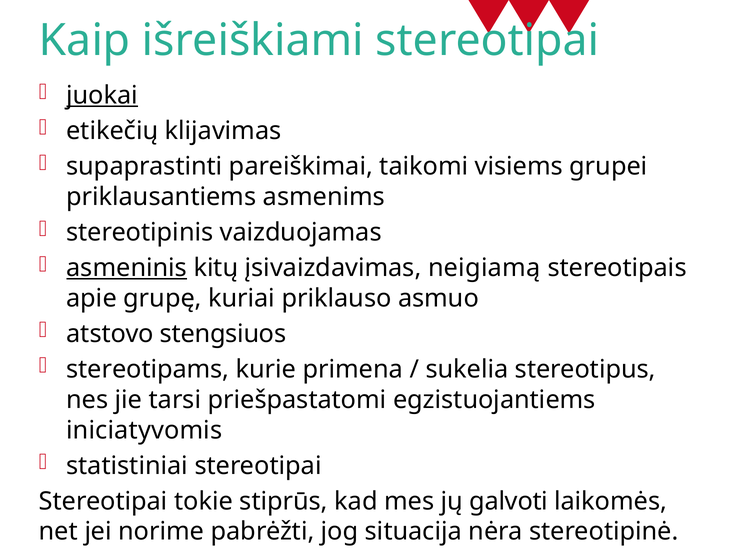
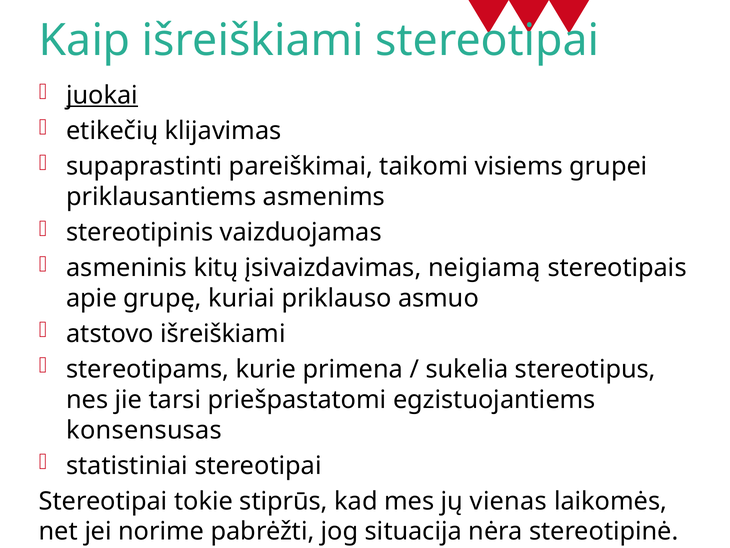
asmeninis underline: present -> none (127, 268)
atstovo stengsiuos: stengsiuos -> išreiškiami (223, 333)
iniciatyvomis: iniciatyvomis -> konsensusas (144, 430)
galvoti: galvoti -> vienas (508, 501)
